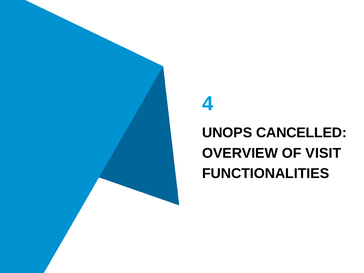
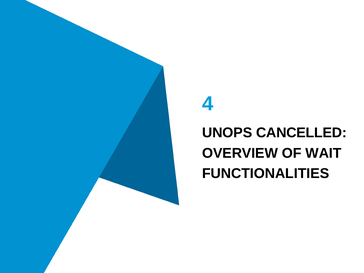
VISIT: VISIT -> WAIT (323, 153)
